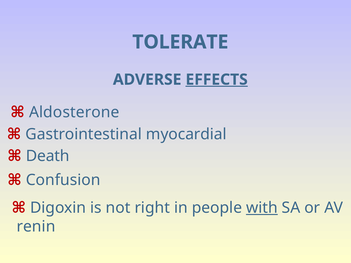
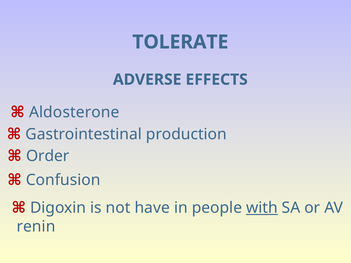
EFFECTS underline: present -> none (217, 80)
myocardial: myocardial -> production (186, 134)
Death: Death -> Order (48, 156)
right: right -> have (152, 208)
